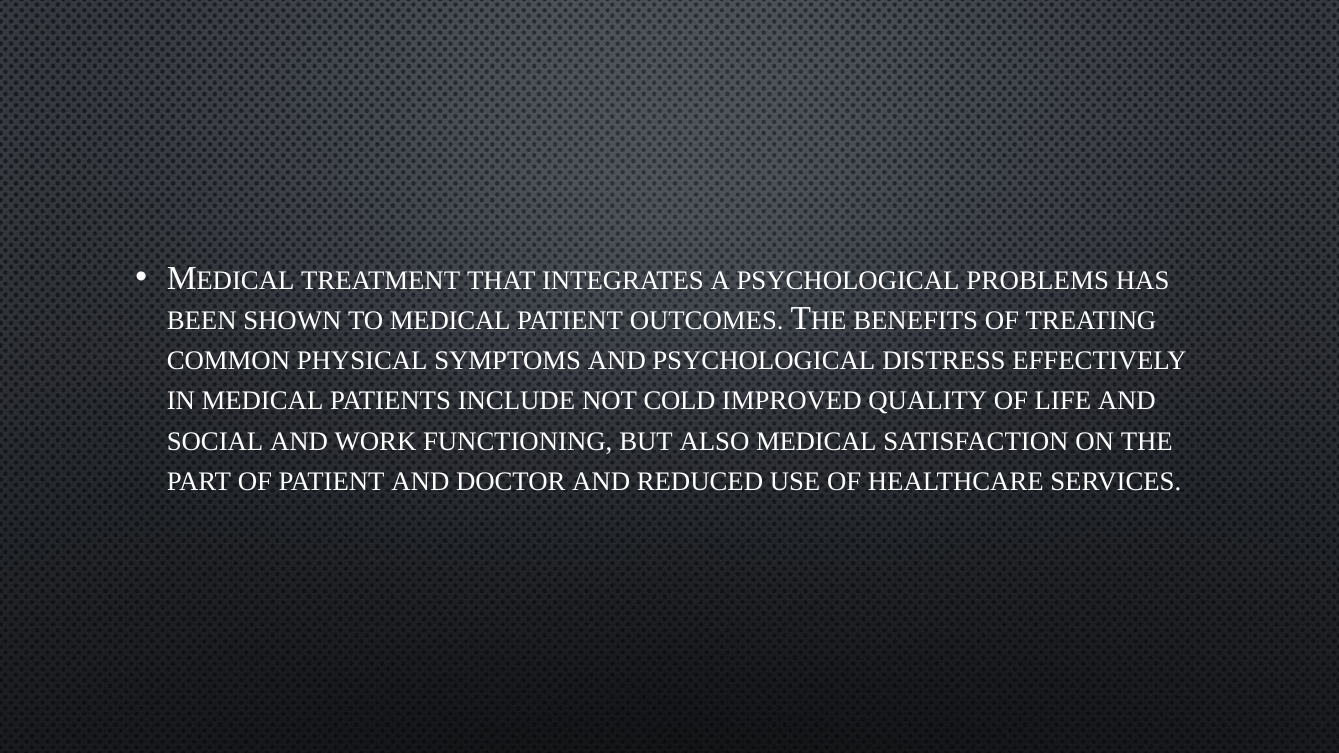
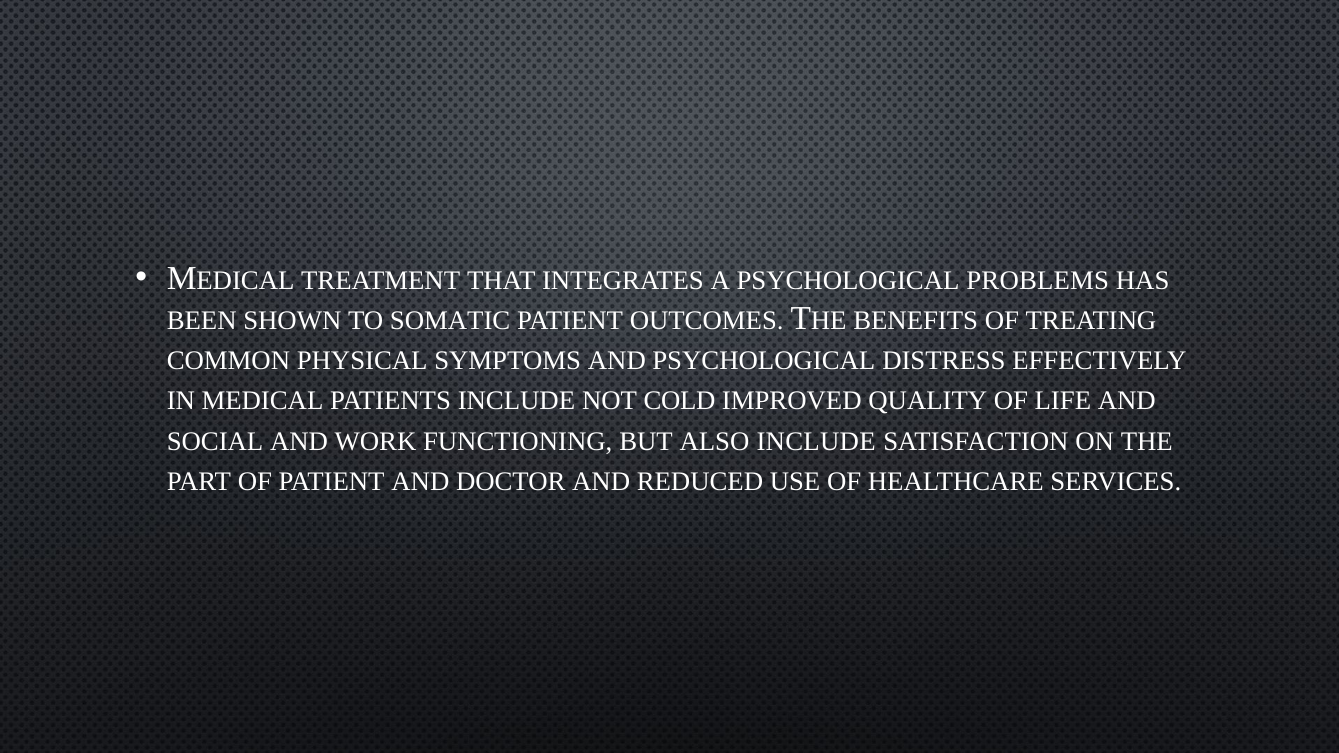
TO MEDICAL: MEDICAL -> SOMATIC (450, 321)
ALSO MEDICAL: MEDICAL -> INCLUDE (816, 441)
